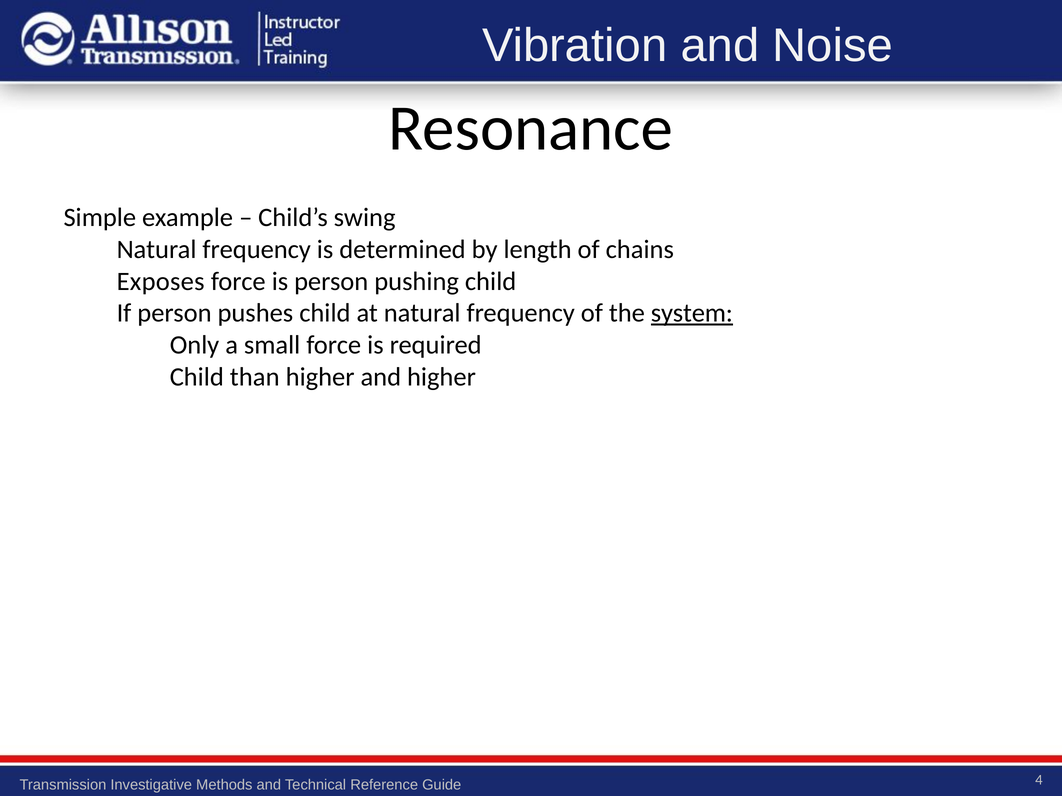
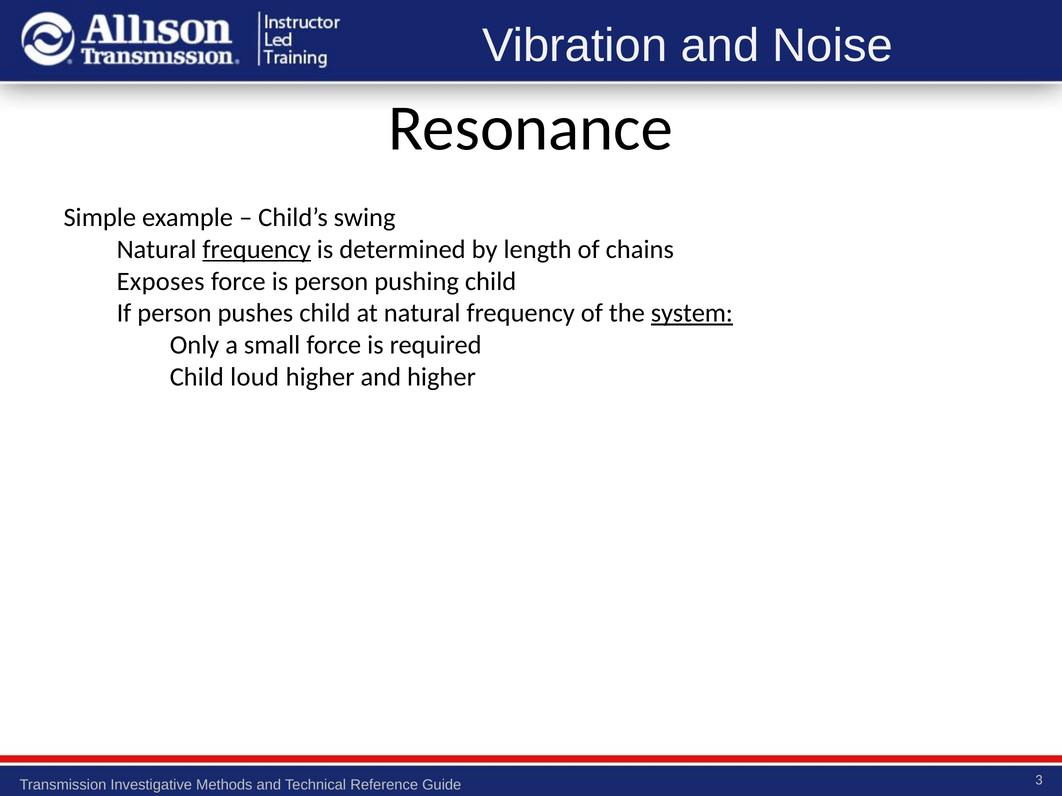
frequency underline: none -> present (257, 250)
than: than -> loud (255, 377)
4: 4 -> 3 (1039, 781)
